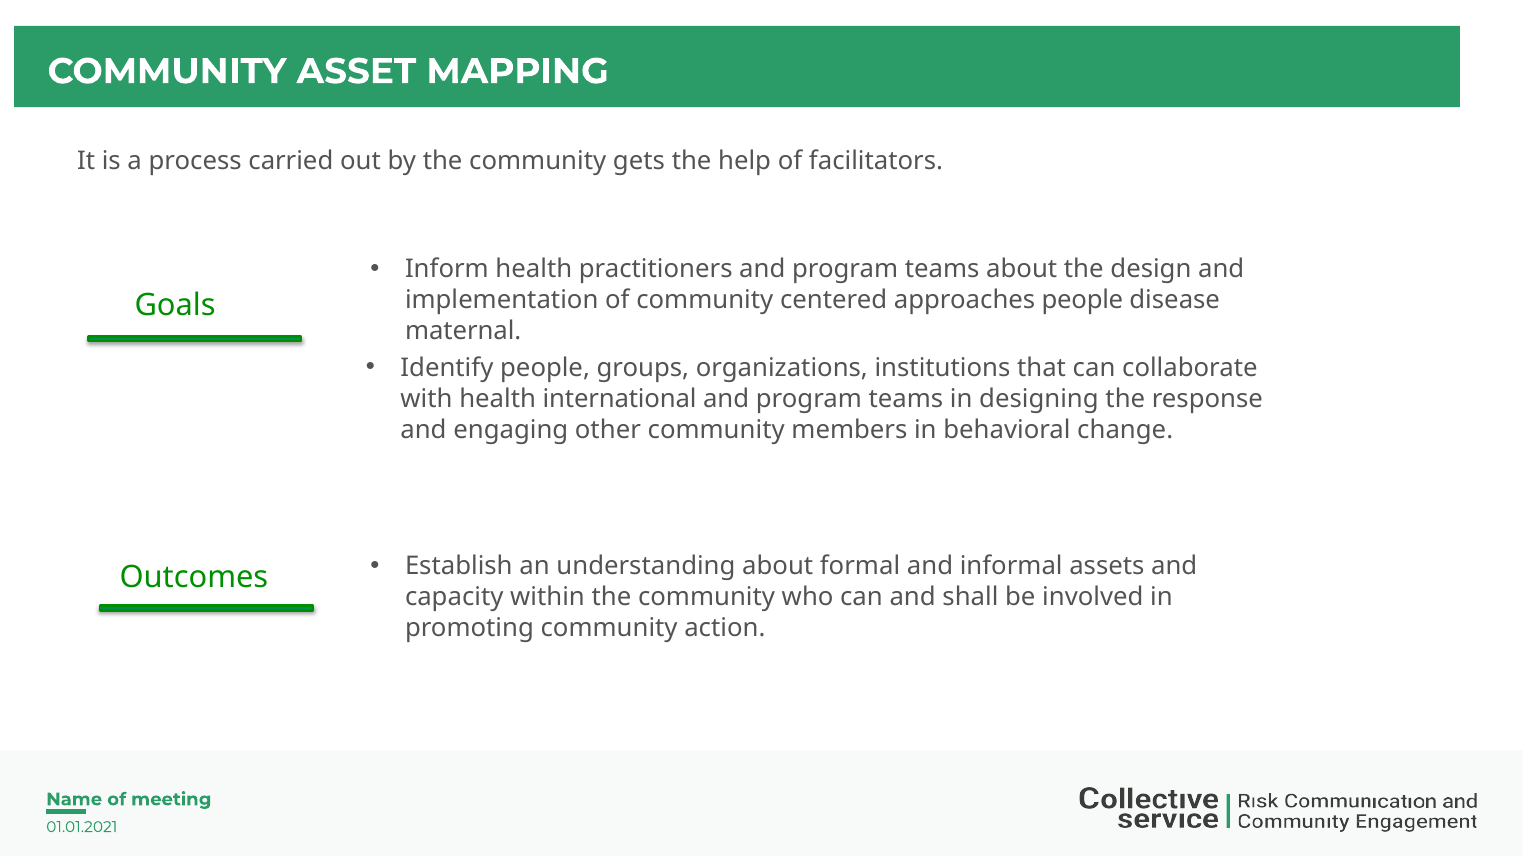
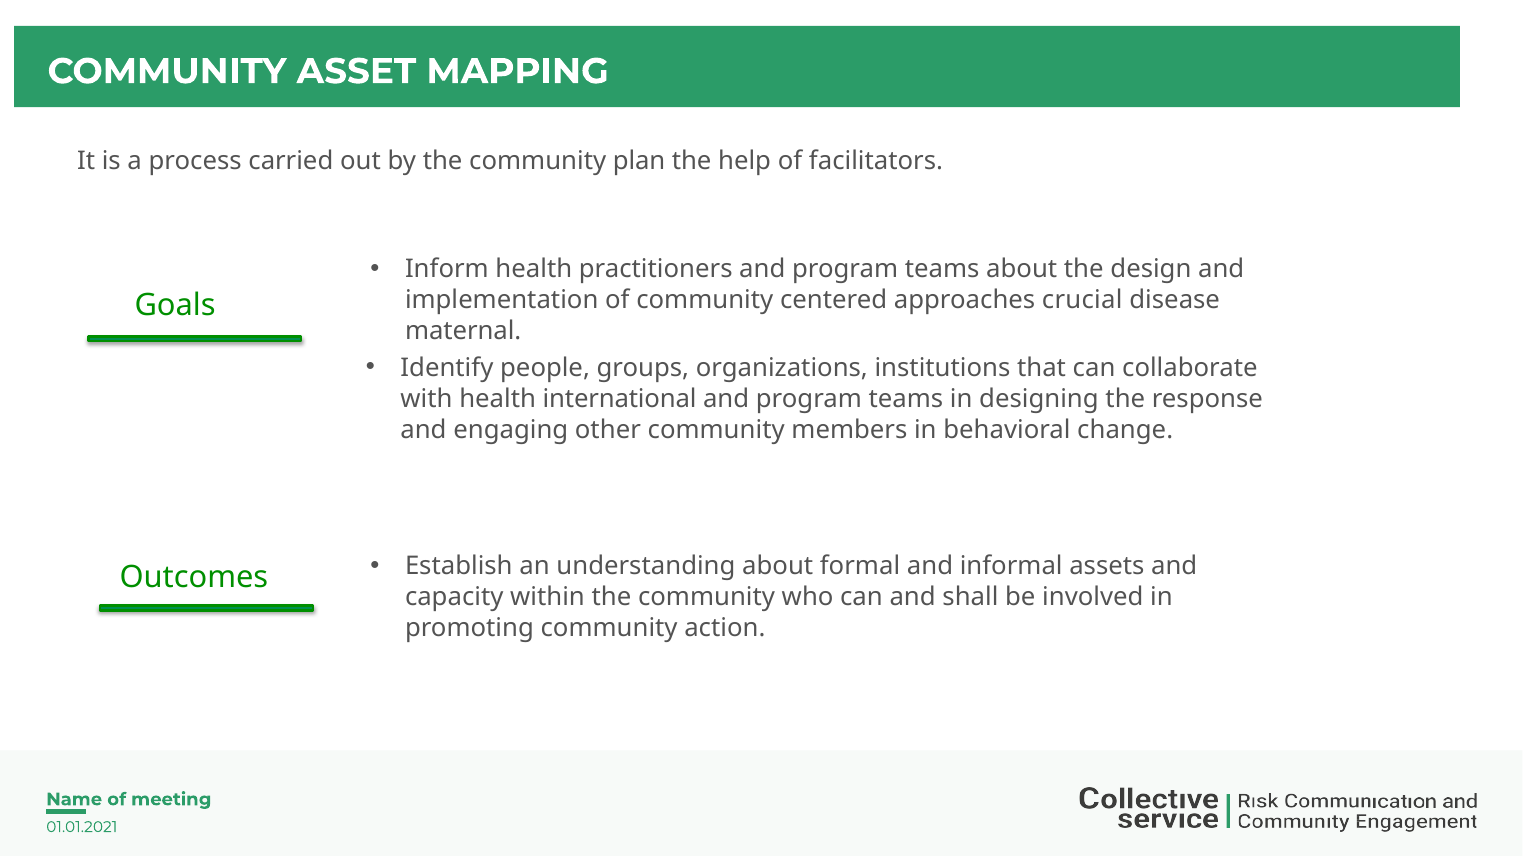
gets: gets -> plan (639, 161)
approaches people: people -> crucial (1082, 300)
